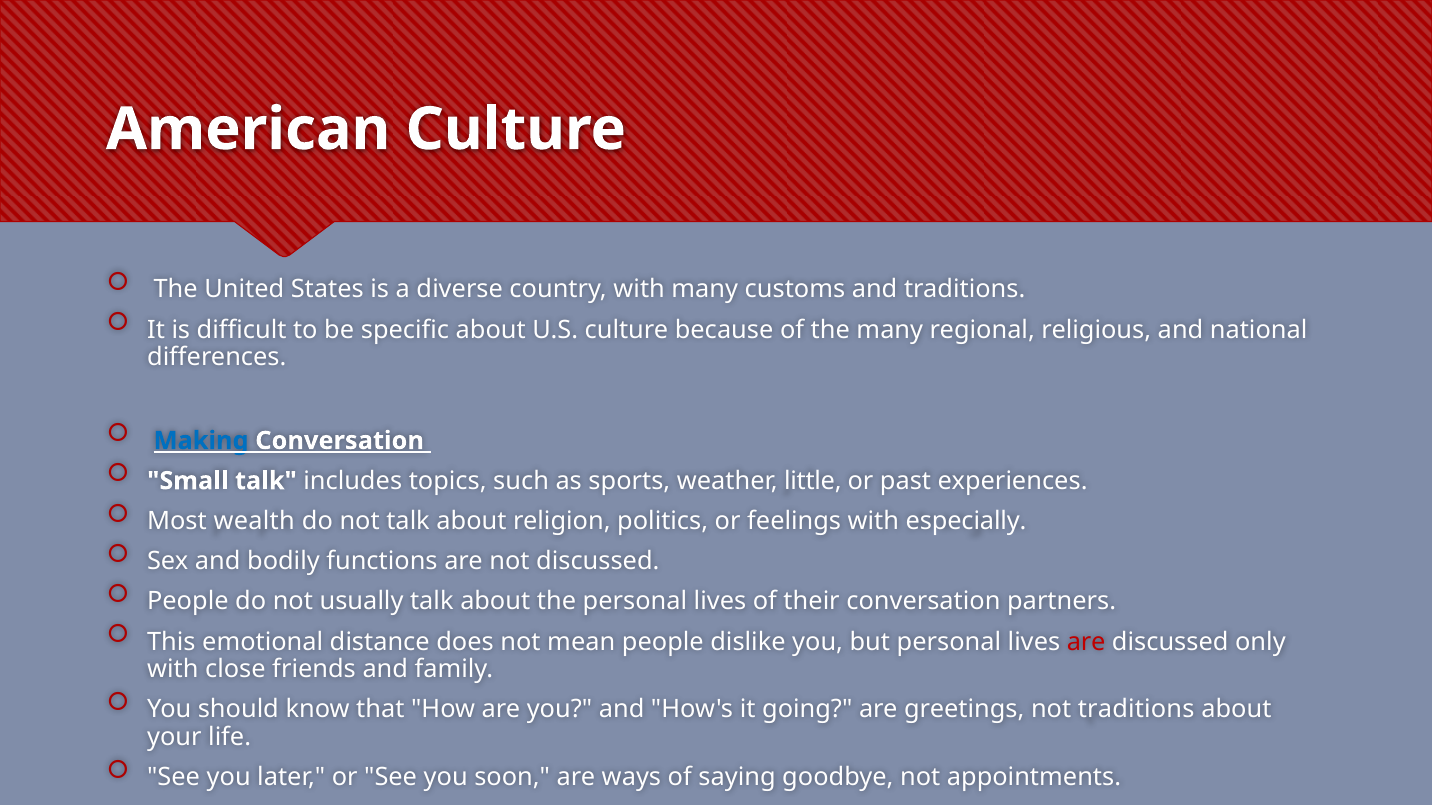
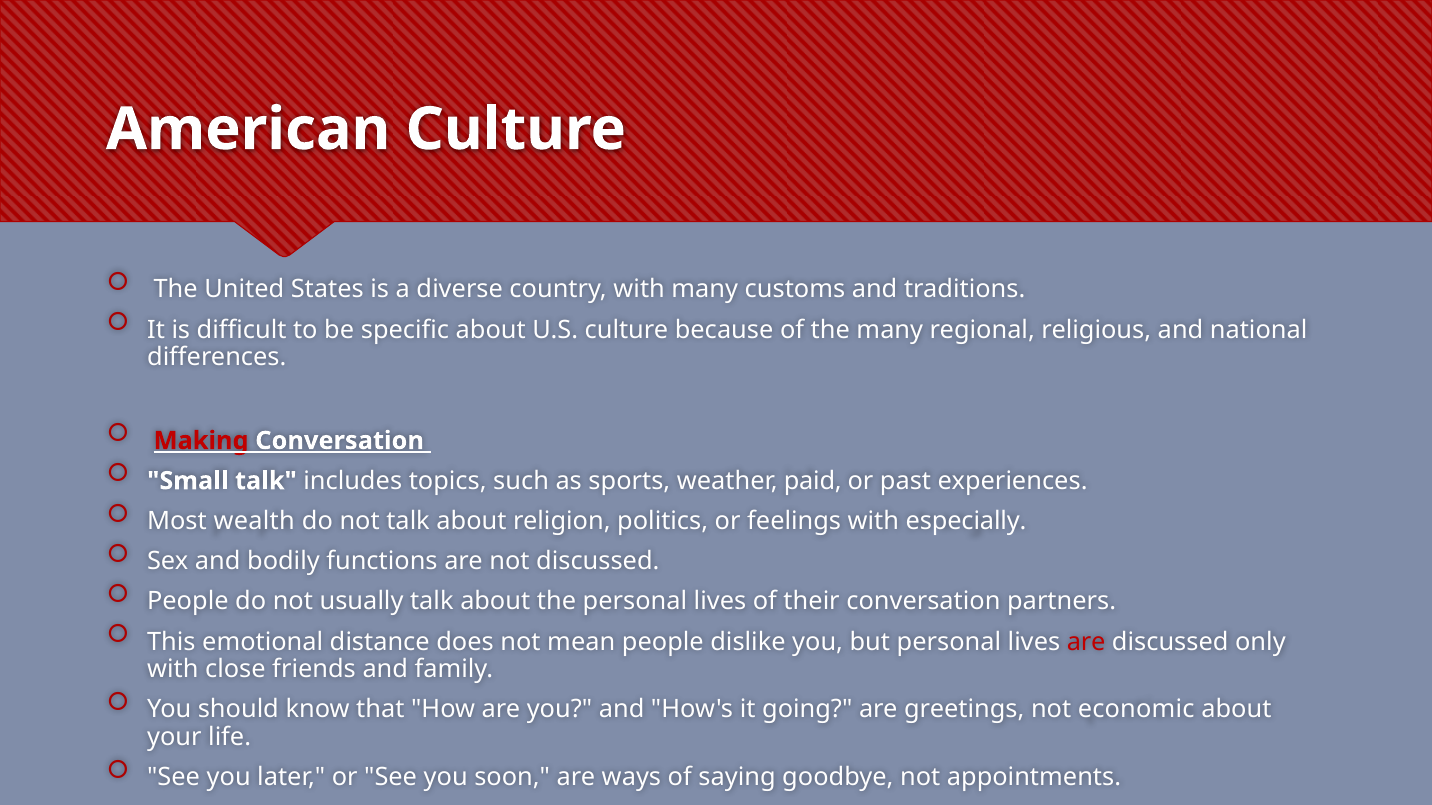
Making colour: blue -> red (201, 441)
little: little -> paid (813, 481)
not traditions: traditions -> economic (1136, 710)
